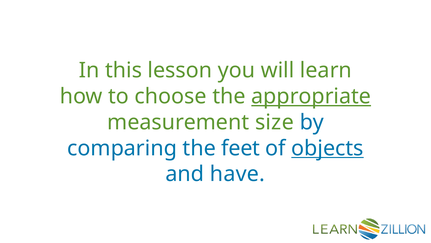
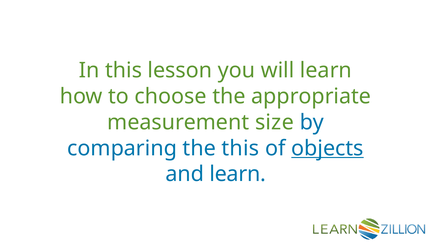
appropriate underline: present -> none (311, 96)
the feet: feet -> this (240, 148)
and have: have -> learn (238, 174)
